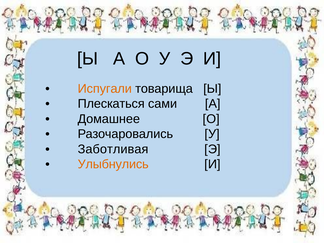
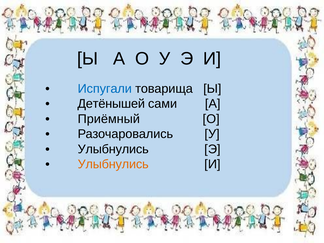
Испугали colour: orange -> blue (105, 89)
Плескаться: Плескаться -> Детёнышей (111, 104)
Домашнее: Домашнее -> Приёмный (109, 119)
Заботливая: Заботливая -> Улыбнулись (113, 149)
